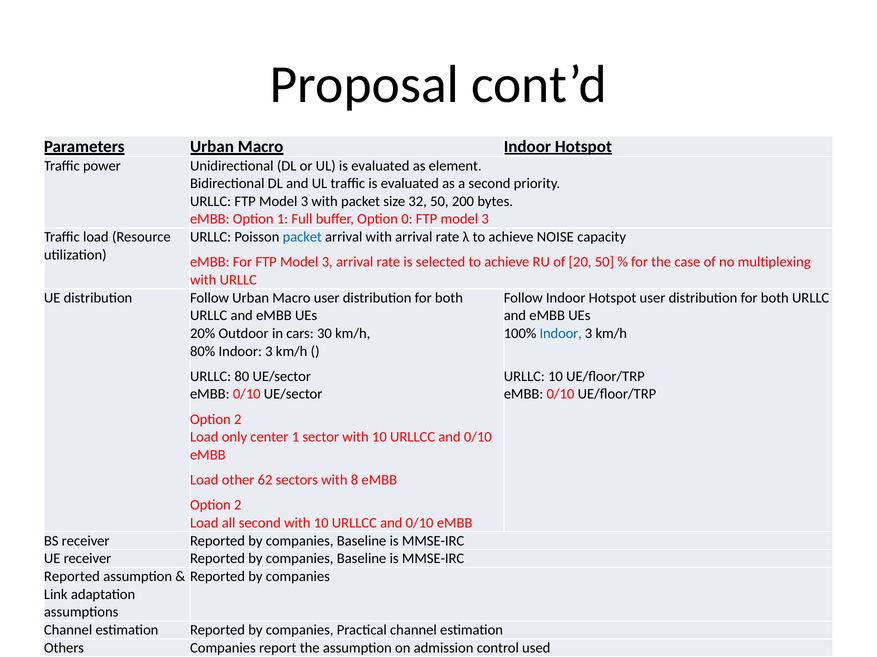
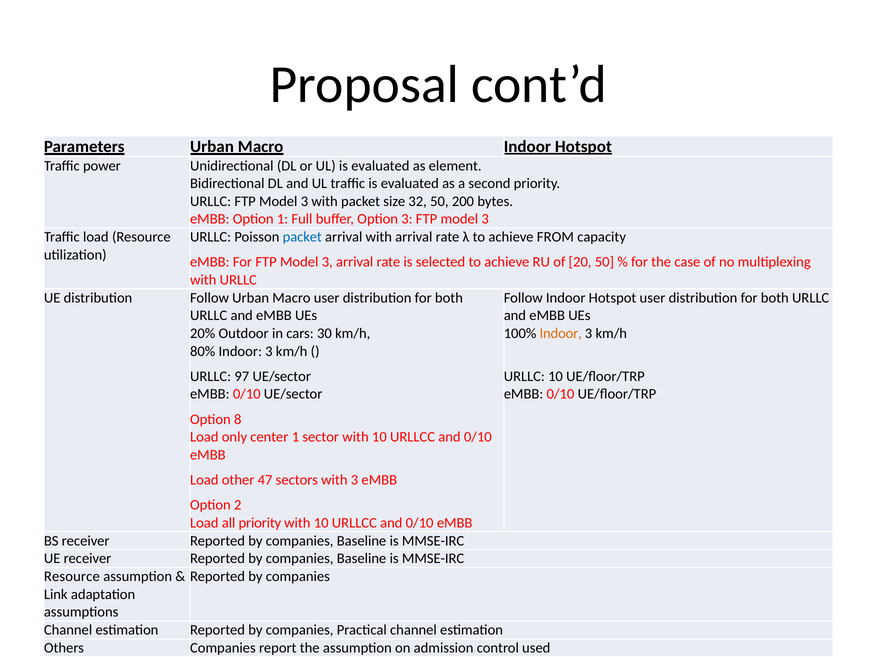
Option 0: 0 -> 3 (407, 219)
NOISE: NOISE -> FROM (555, 237)
Indoor colour: blue -> orange (561, 334)
80: 80 -> 97 (242, 377)
2: 2 -> 8 (238, 420)
62: 62 -> 47 (265, 480)
with 8: 8 -> 3 (355, 480)
all second: second -> priority (260, 523)
Reported: Reported -> Resource (72, 577)
